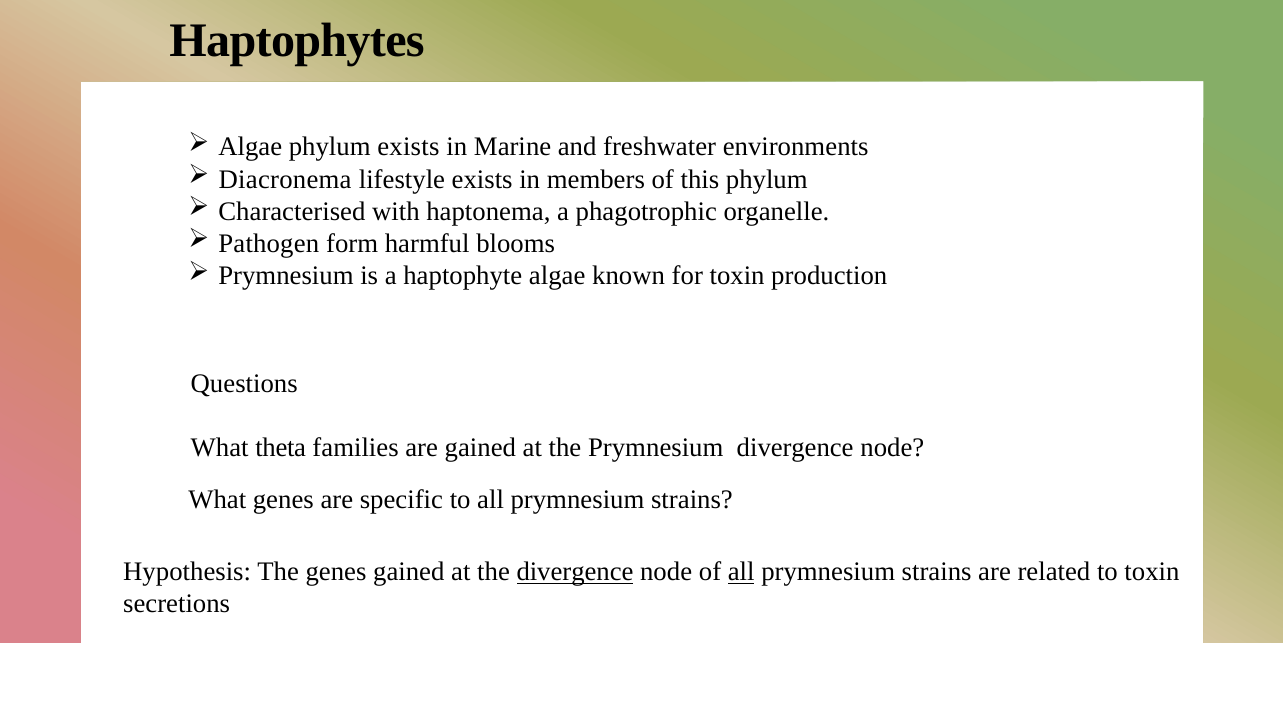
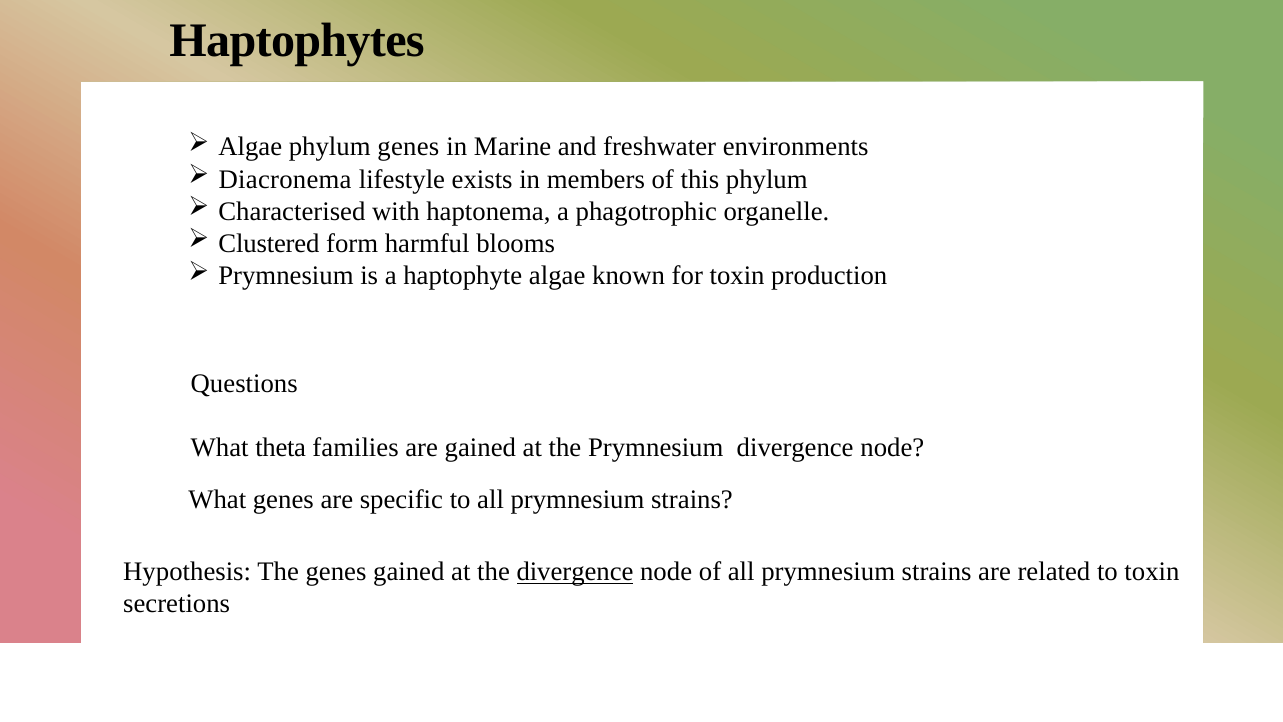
phylum exists: exists -> genes (408, 147)
Pathogen: Pathogen -> Clustered (269, 243)
all underline: present -> none (741, 572)
